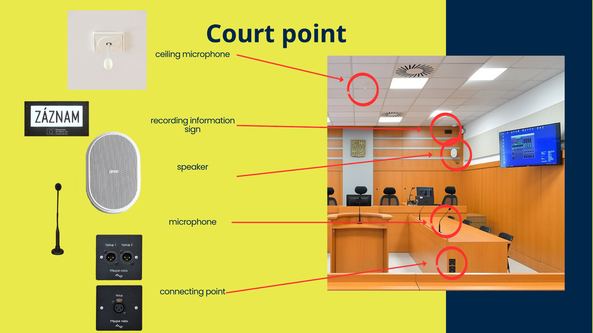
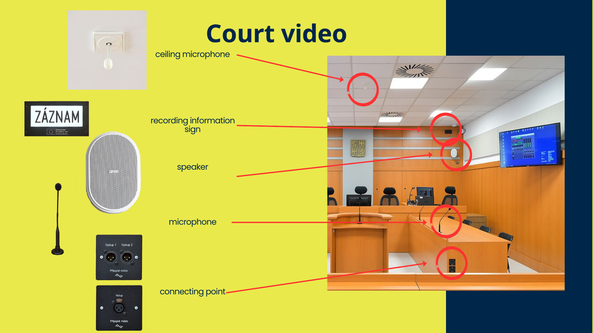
Court point: point -> video (314, 34)
